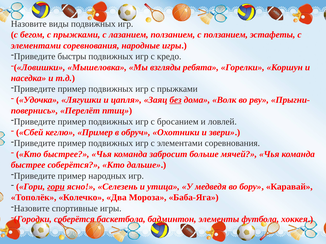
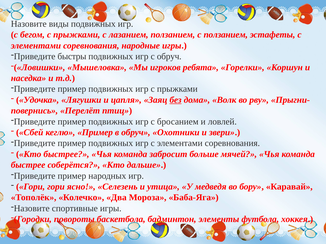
с кредо: кредо -> обруч (169, 57)
взгляды: взгляды -> игроков (165, 67)
гори underline: present -> none (56, 187)
соберётся: соберётся -> повороты (74, 220)
